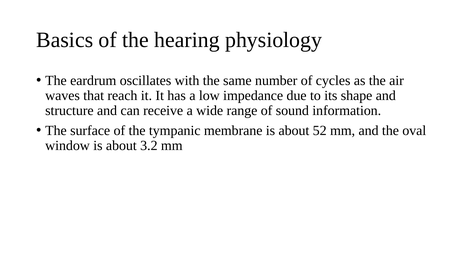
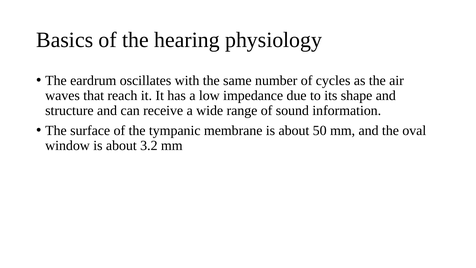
52: 52 -> 50 (320, 130)
